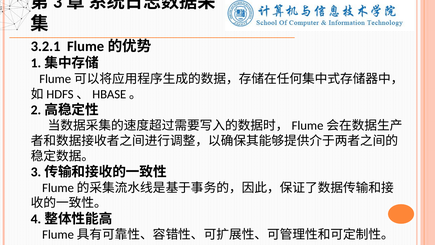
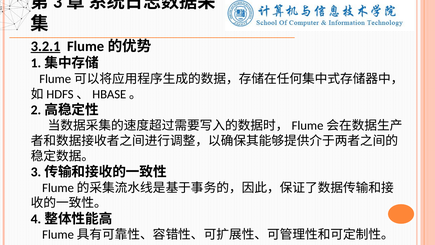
3.2.1 underline: none -> present (46, 46)
